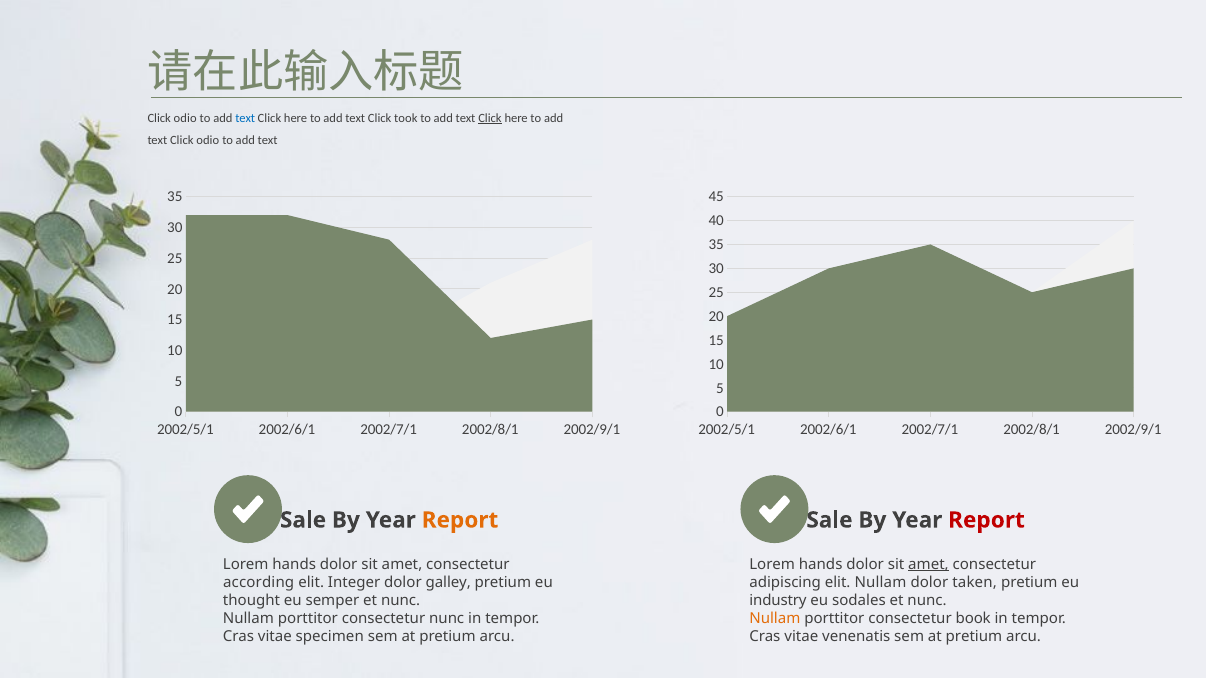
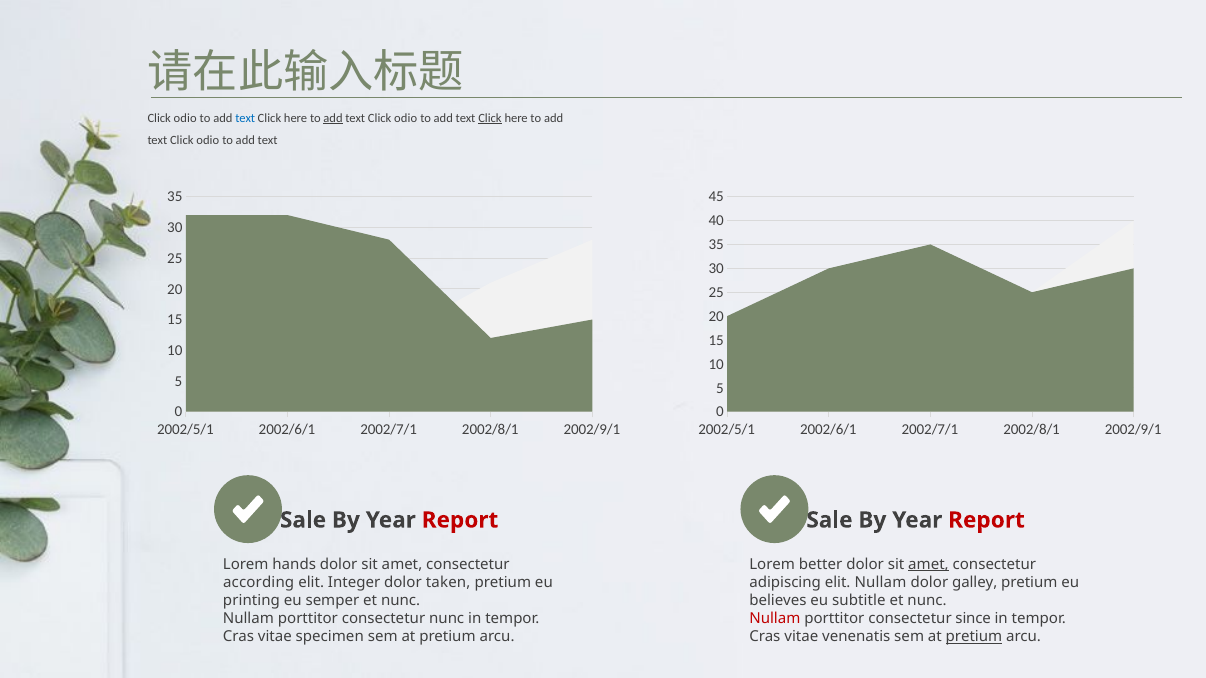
add underline: none -> present (333, 118)
took: took -> odio (406, 118)
Report colour: orange -> red (460, 520)
hands: hands -> better (821, 564)
galley: galley -> taken (448, 583)
taken: taken -> galley (975, 583)
thought: thought -> printing (251, 601)
industry: industry -> believes (778, 601)
sodales: sodales -> subtitle (859, 601)
Nullam colour: orange -> red (775, 619)
book: book -> since (973, 619)
pretium underline: none -> present (974, 637)
